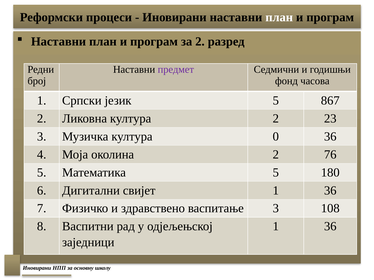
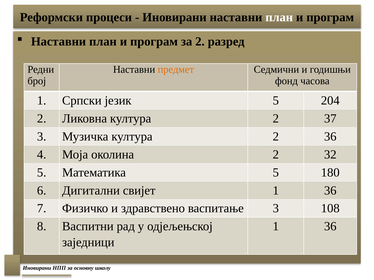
предмет colour: purple -> orange (176, 70)
867: 867 -> 204 (330, 101)
23: 23 -> 37 (330, 119)
Музичка култура 0: 0 -> 2 (276, 137)
76: 76 -> 32 (330, 155)
